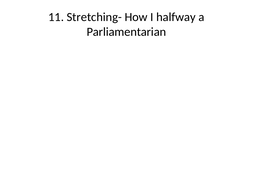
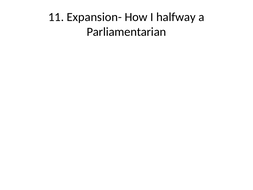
Stretching-: Stretching- -> Expansion- (94, 17)
